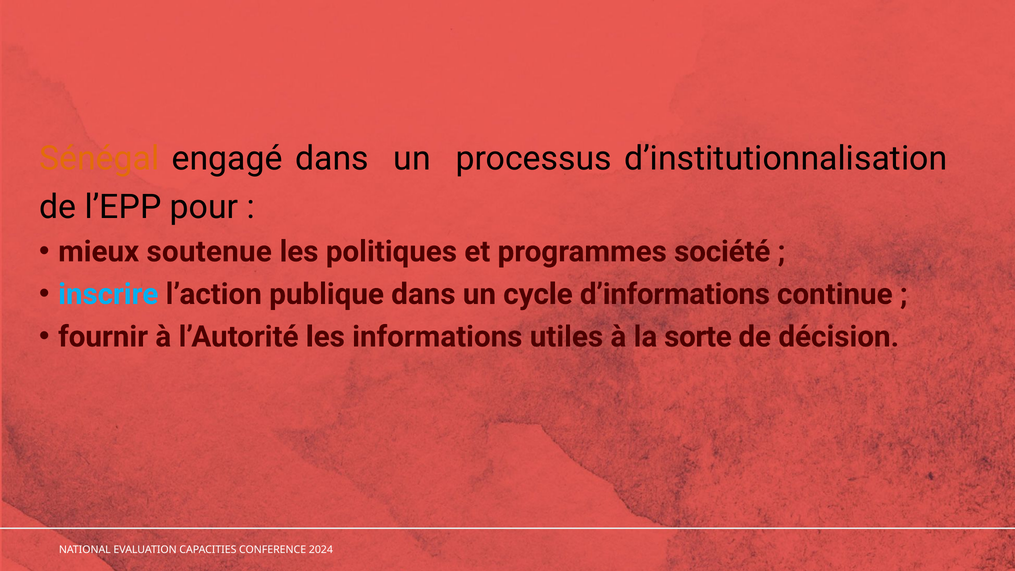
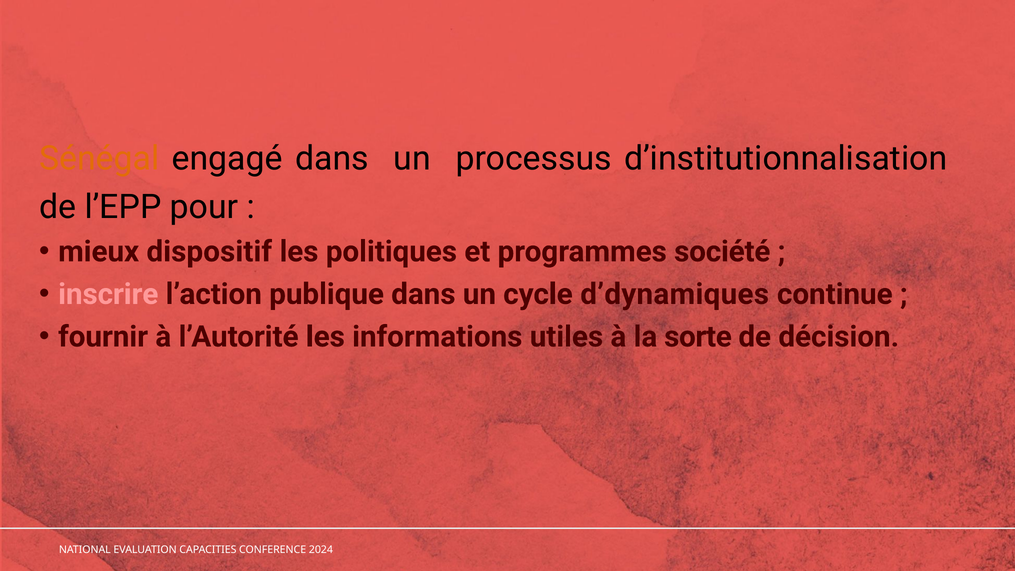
soutenue: soutenue -> dispositif (209, 252)
inscrire colour: light blue -> pink (108, 294)
d’informations: d’informations -> d’dynamiques (675, 294)
